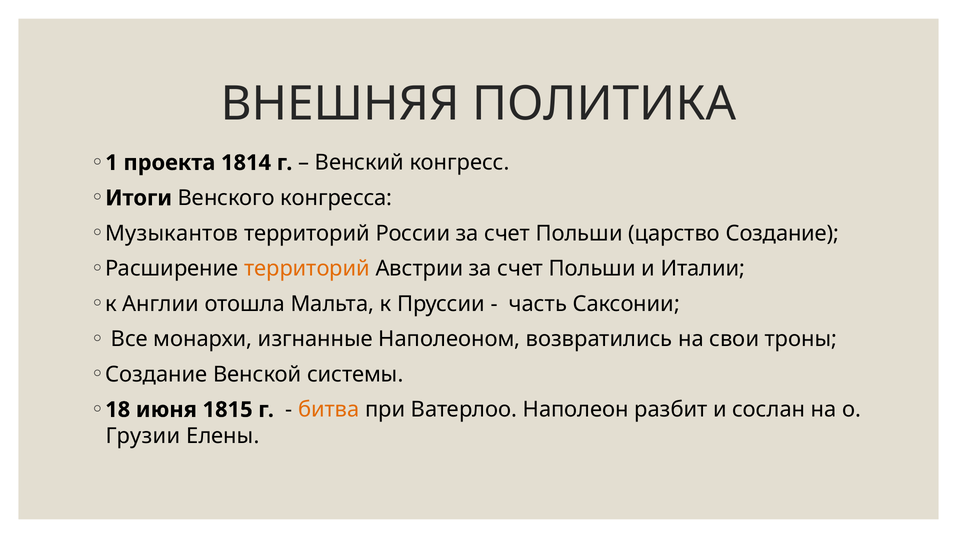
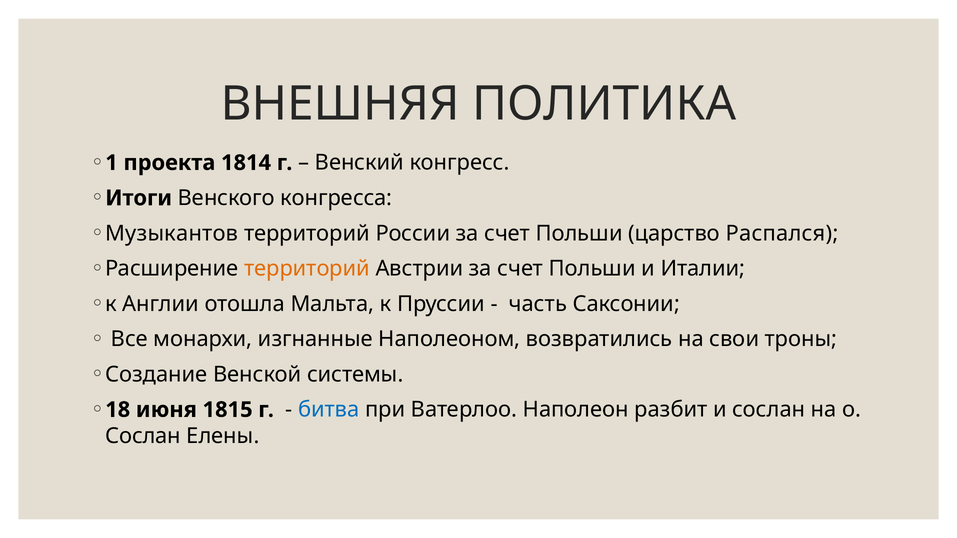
царство Создание: Создание -> Распался (782, 233)
битва colour: orange -> blue (329, 410)
Грузии: Грузии -> Сослан (143, 436)
